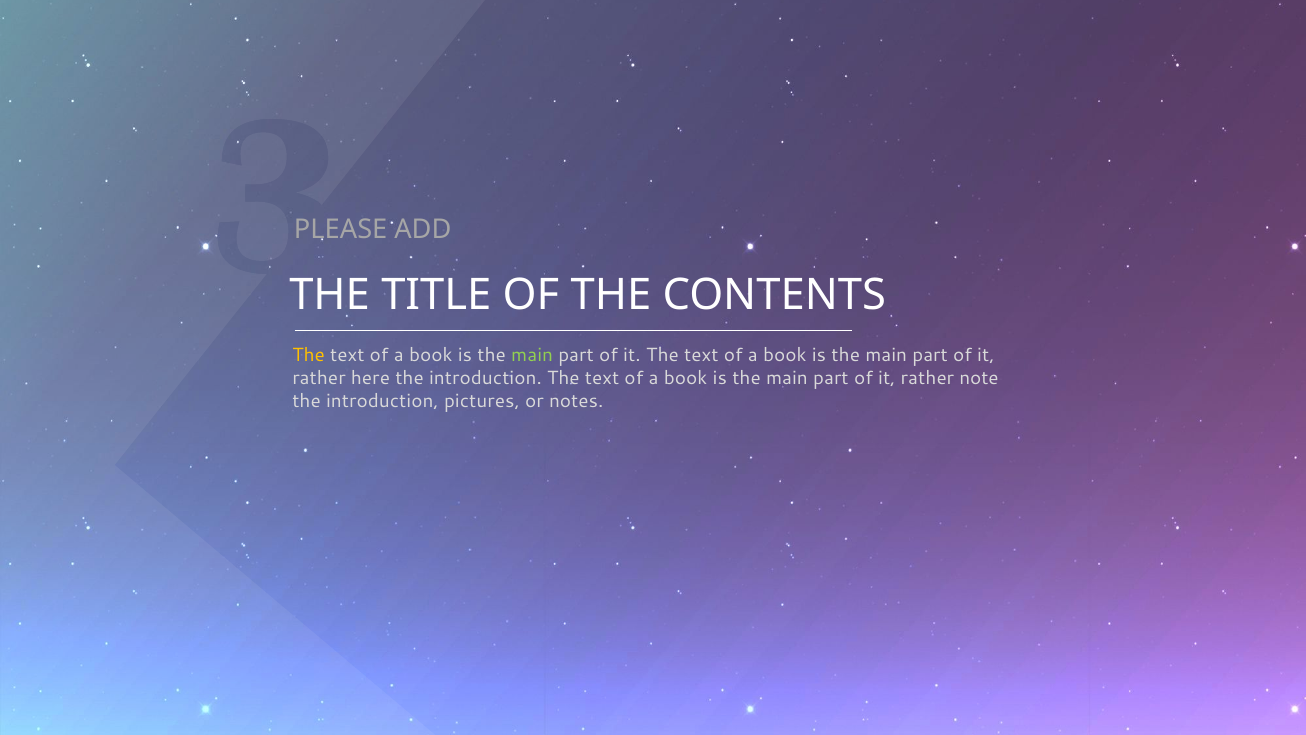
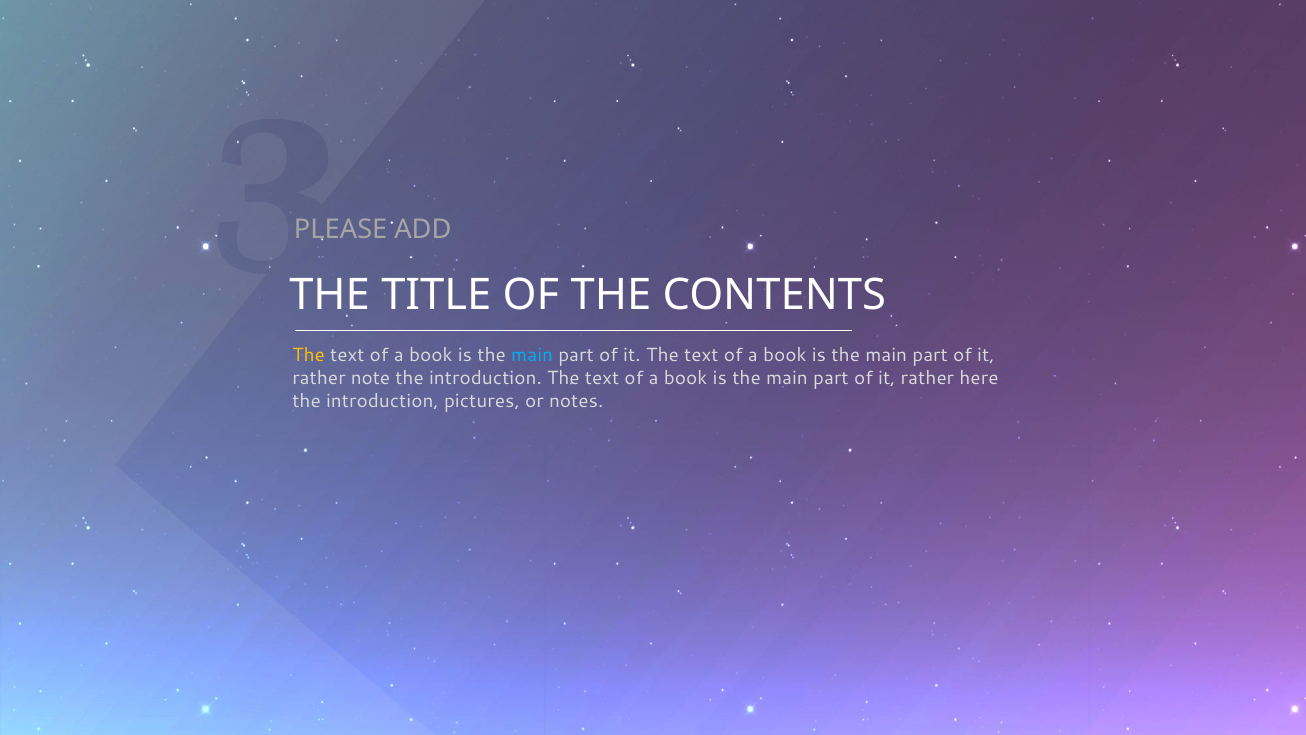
main colour: light green -> light blue (532, 355)
here: here -> note (370, 378)
note: note -> here (979, 378)
